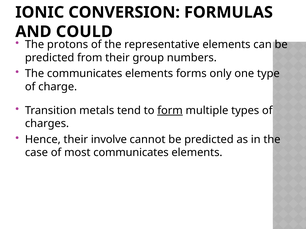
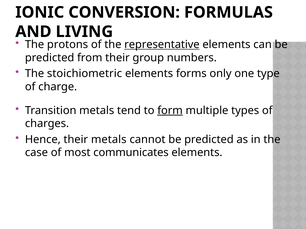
COULD: COULD -> LIVING (84, 32)
representative underline: none -> present (162, 45)
The communicates: communicates -> stoichiometric (85, 74)
their involve: involve -> metals (109, 140)
